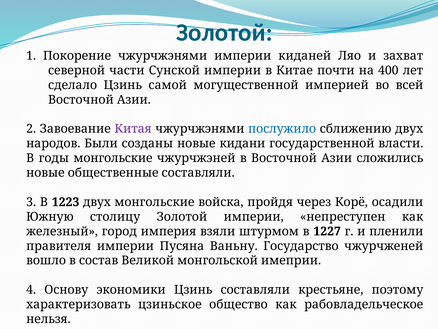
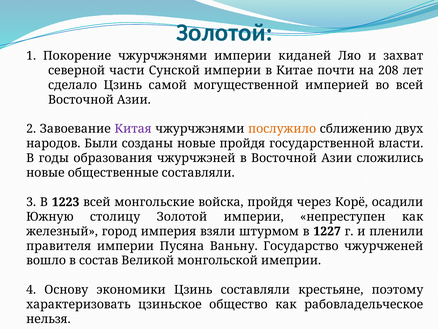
400: 400 -> 208 (388, 70)
послужило colour: blue -> orange (282, 129)
новые кидани: кидани -> пройдя (242, 143)
годы монгольские: монгольские -> образования (113, 158)
1223 двух: двух -> всей (97, 202)
